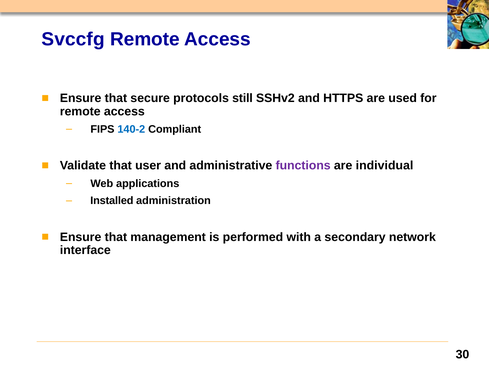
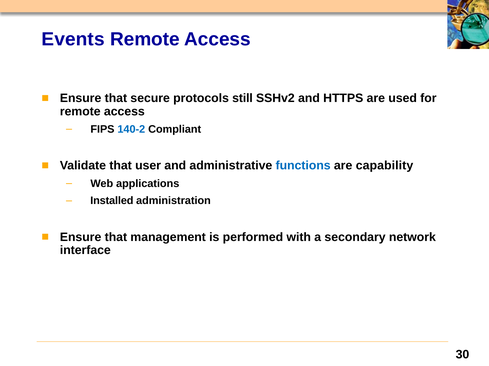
Svccfg: Svccfg -> Events (73, 39)
functions colour: purple -> blue (303, 166)
individual: individual -> capability (385, 166)
